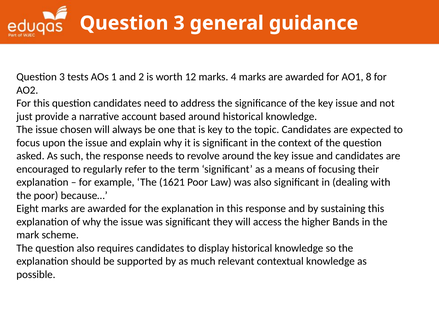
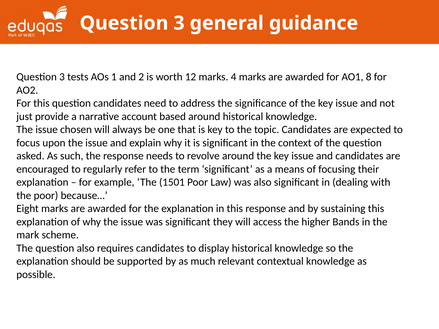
1621: 1621 -> 1501 (172, 182)
